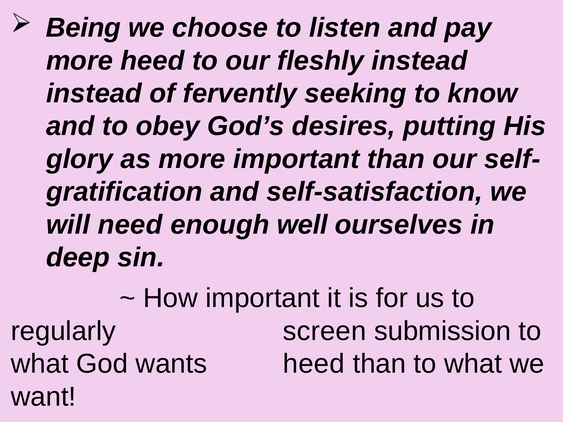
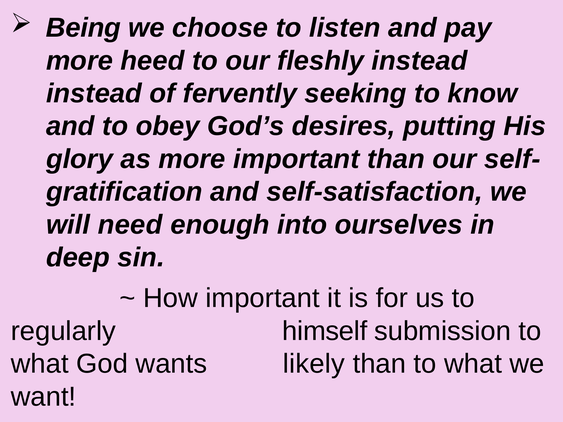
well: well -> into (302, 225)
screen: screen -> himself (325, 331)
wants heed: heed -> likely (314, 364)
